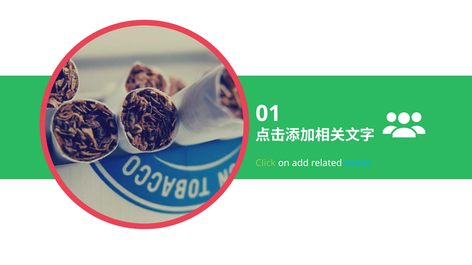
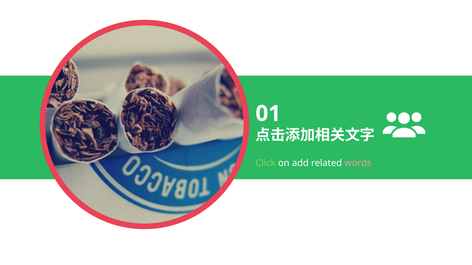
words colour: light blue -> pink (358, 163)
